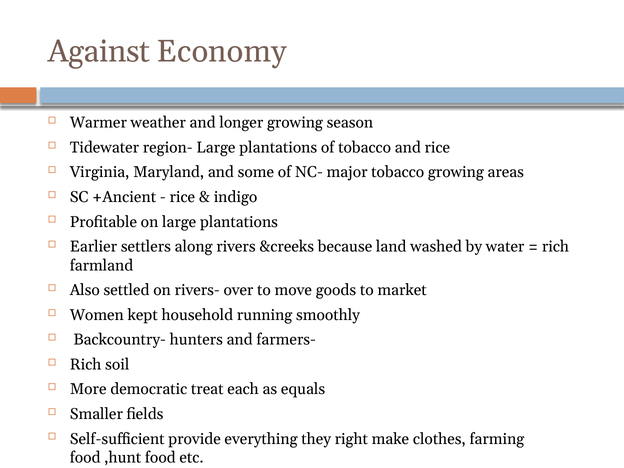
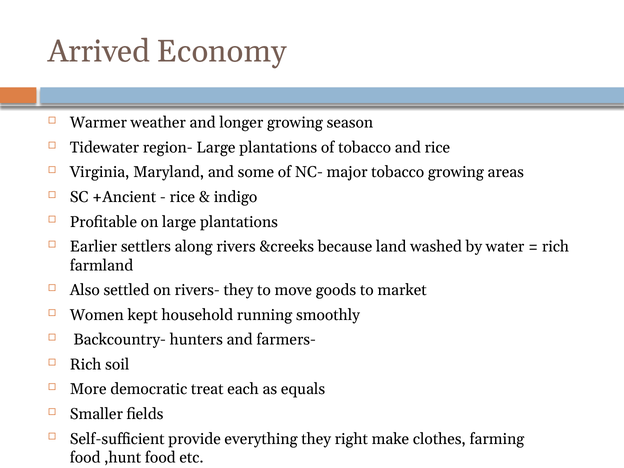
Against: Against -> Arrived (99, 52)
rivers- over: over -> they (238, 290)
